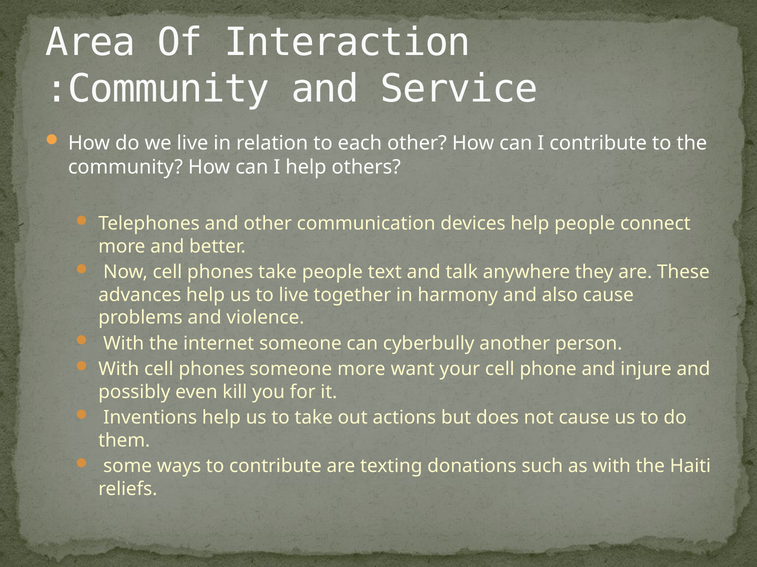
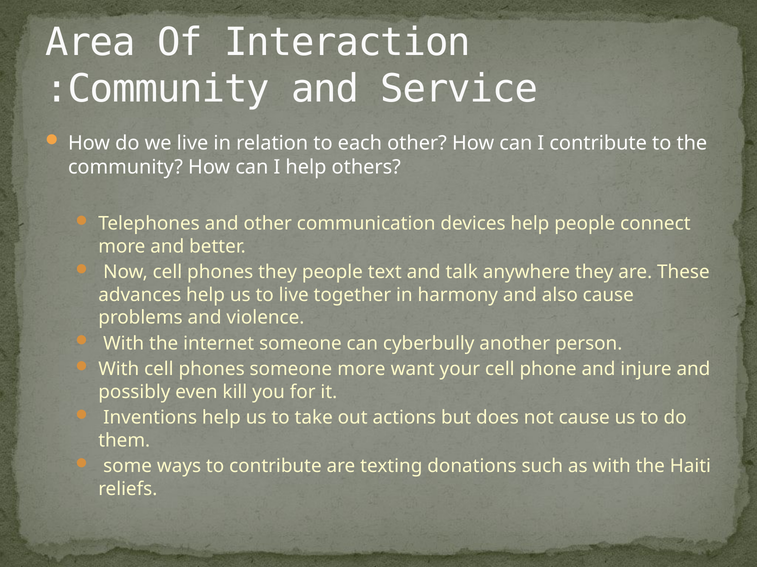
phones take: take -> they (278, 273)
